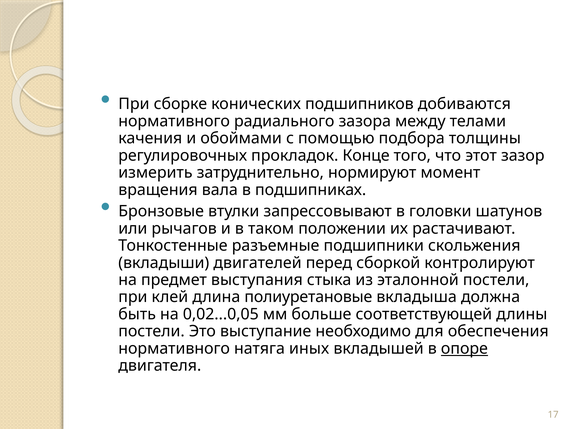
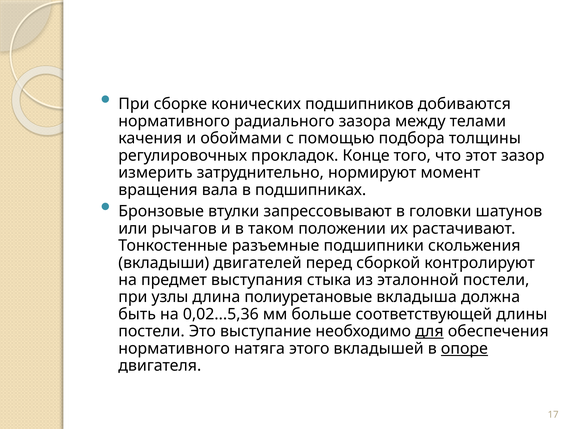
клей: клей -> узлы (170, 297)
0,02...0,05: 0,02...0,05 -> 0,02...5,36 (221, 314)
для underline: none -> present (429, 331)
иных: иных -> этого (309, 349)
